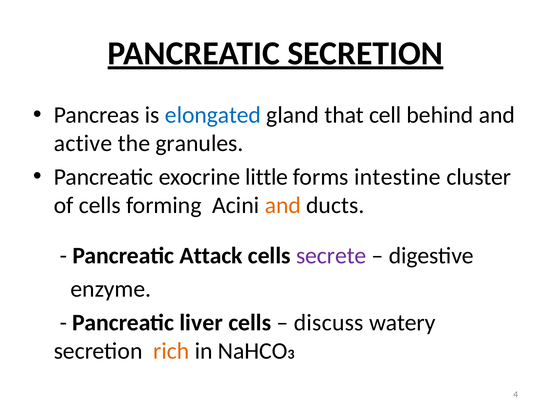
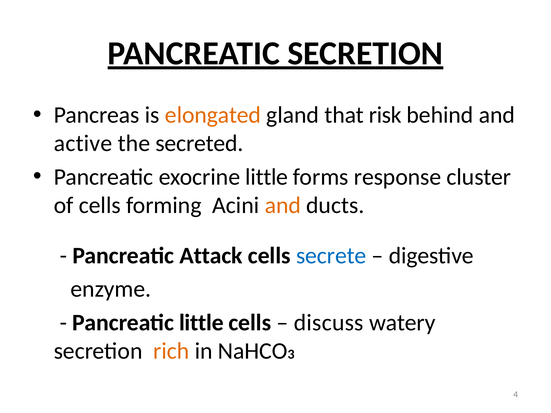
elongated colour: blue -> orange (213, 115)
cell: cell -> risk (385, 115)
granules: granules -> secreted (200, 144)
intestine: intestine -> response (398, 177)
secrete colour: purple -> blue (331, 256)
Pancreatic liver: liver -> little (201, 323)
